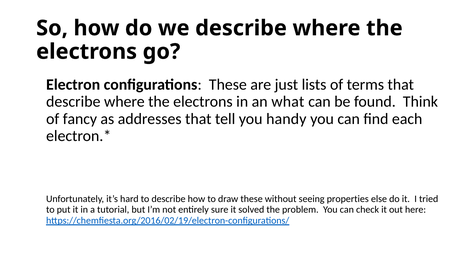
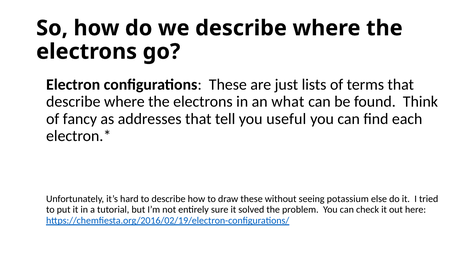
handy: handy -> useful (286, 119)
properties: properties -> potassium (348, 199)
